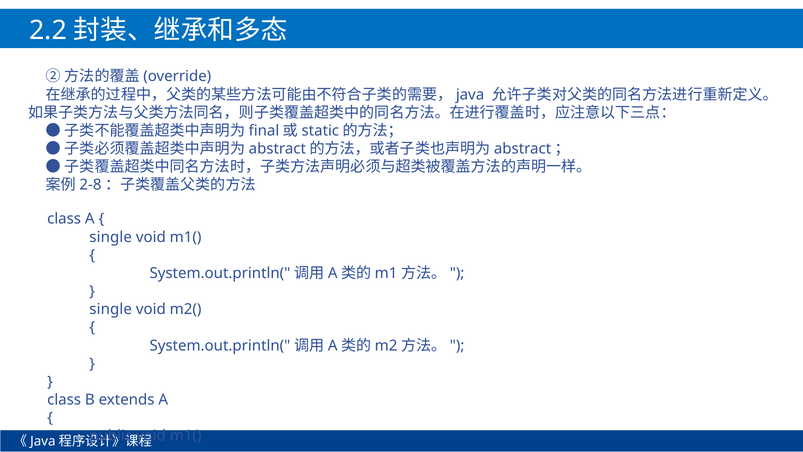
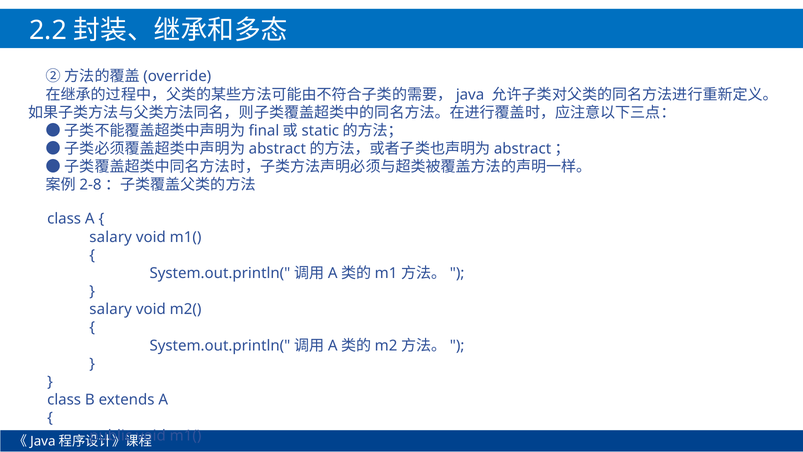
single: single -> salary (111, 237)
single: single -> salary (111, 309)
